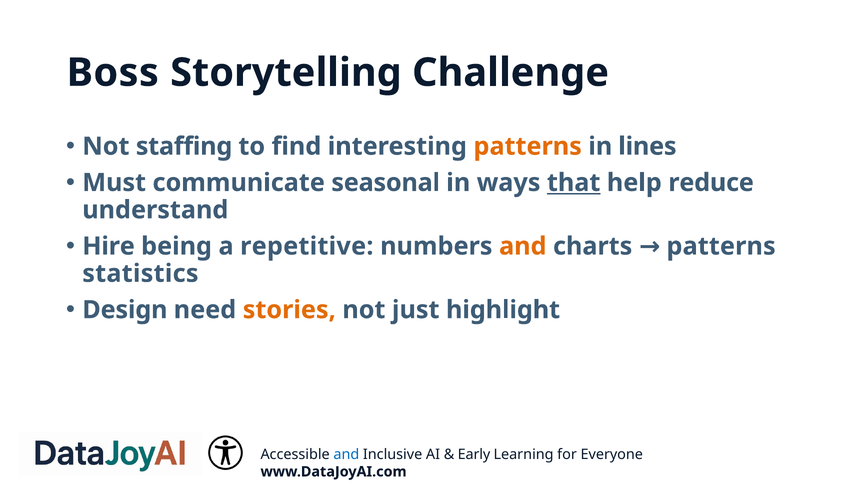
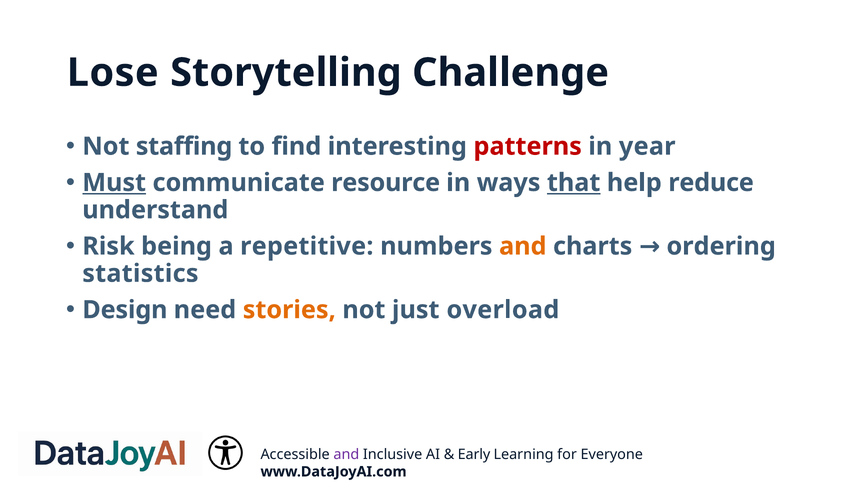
Boss: Boss -> Lose (113, 73)
patterns colour: orange -> red (528, 146)
lines: lines -> year (647, 146)
Must underline: none -> present (114, 183)
seasonal: seasonal -> resource (386, 183)
Hire: Hire -> Risk (108, 246)
charts patterns: patterns -> ordering (721, 246)
highlight: highlight -> overload (503, 310)
and colour: blue -> purple (346, 454)
